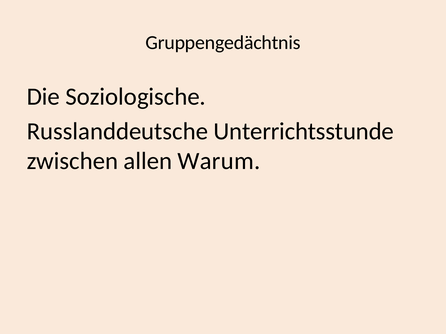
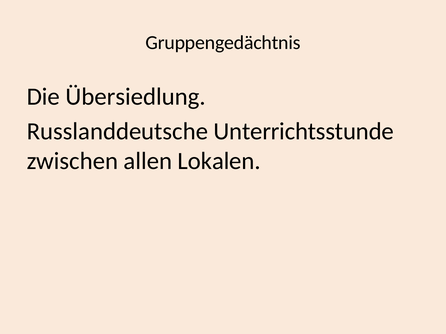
Soziologische: Soziologische -> Übersiedlung (136, 97)
Warum: Warum -> Lokalen (219, 161)
